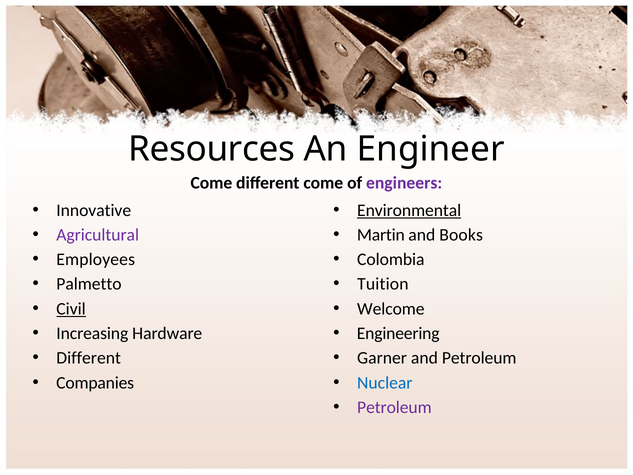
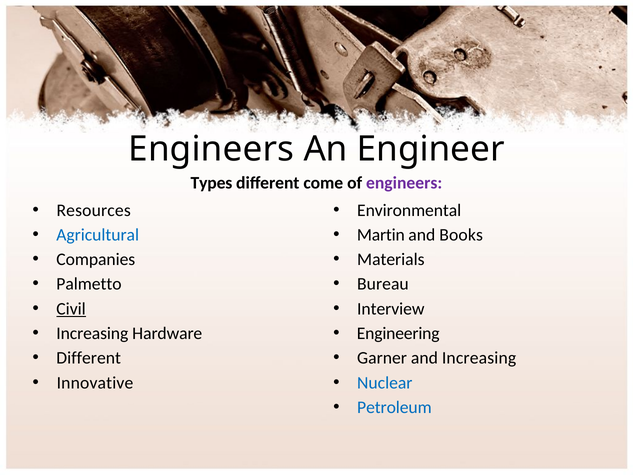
Resources: Resources -> Engineers (211, 149)
Come: Come -> Types (211, 183)
Innovative: Innovative -> Resources (94, 210)
Environmental underline: present -> none (409, 210)
Agricultural colour: purple -> blue (98, 235)
Employees: Employees -> Companies (96, 259)
Colombia: Colombia -> Materials (391, 259)
Tuition: Tuition -> Bureau (383, 284)
Welcome: Welcome -> Interview (391, 309)
and Petroleum: Petroleum -> Increasing (479, 358)
Companies: Companies -> Innovative (95, 382)
Petroleum colour: purple -> blue (394, 407)
